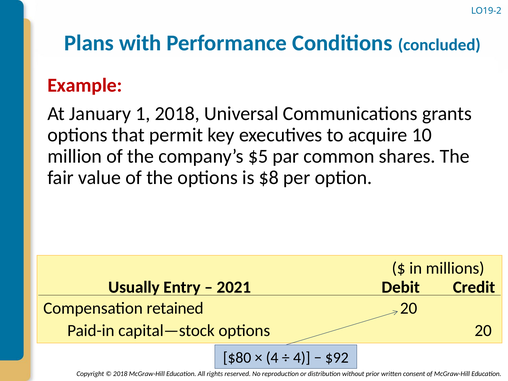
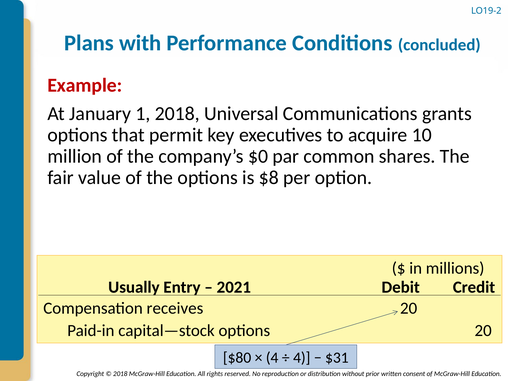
$5: $5 -> $0 (258, 156)
retained: retained -> receives (175, 308)
$92: $92 -> $31 (337, 358)
